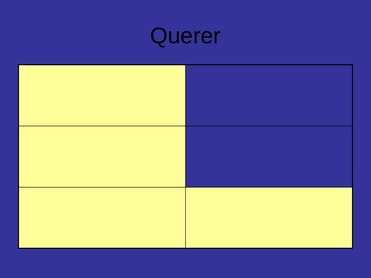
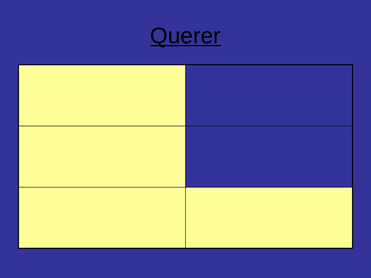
Querer underline: none -> present (185, 36)
